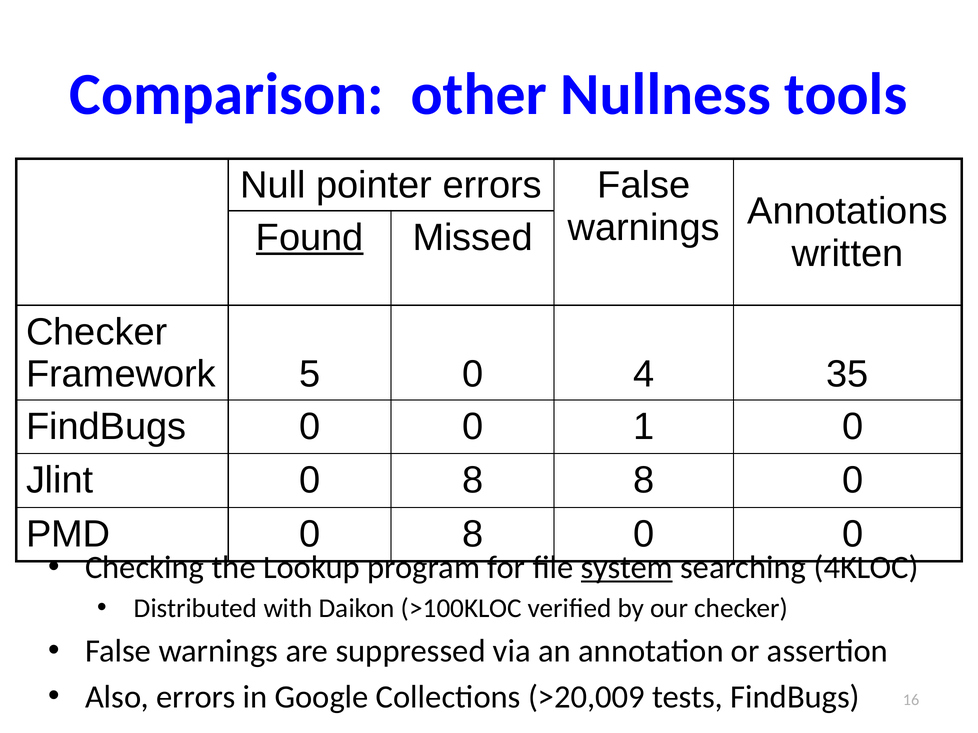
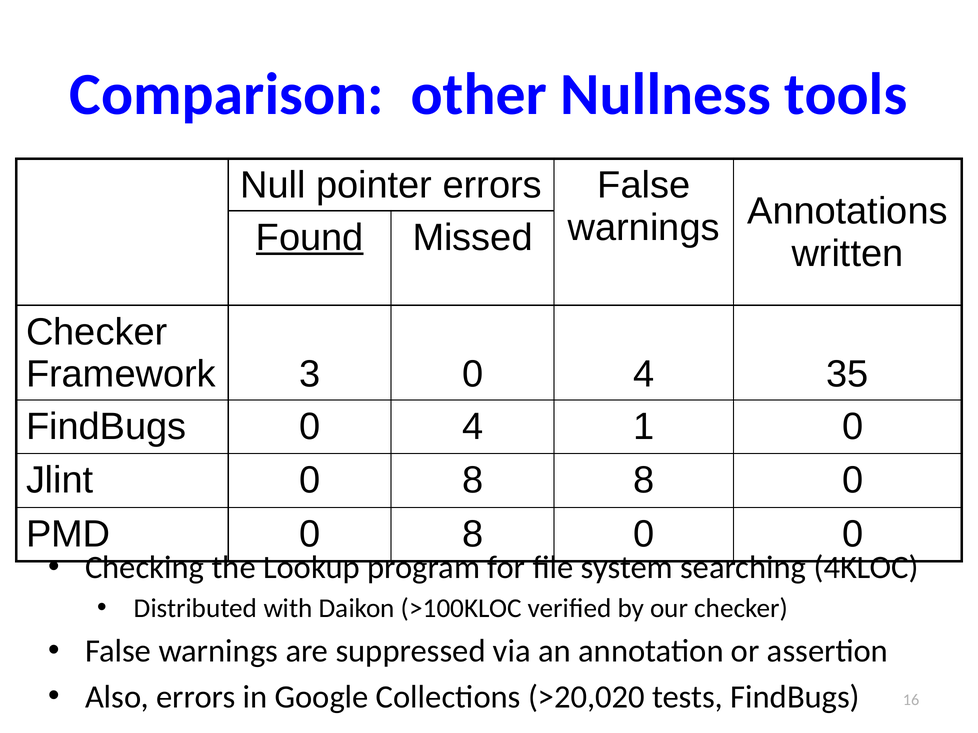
5: 5 -> 3 (310, 375)
FindBugs 0 0: 0 -> 4 (473, 427)
system underline: present -> none (627, 568)
>20,009: >20,009 -> >20,020 (586, 697)
